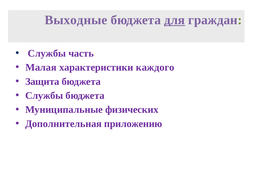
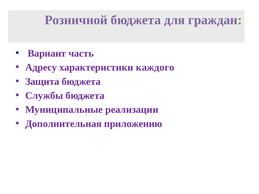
Выходные: Выходные -> Розничной (76, 20)
для underline: present -> none (175, 20)
Службы: Службы -> Вариант (47, 53)
Малая: Малая -> Адресу (41, 67)
физических: физических -> реализации (132, 110)
